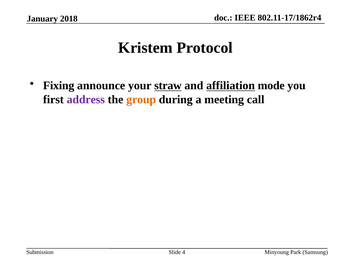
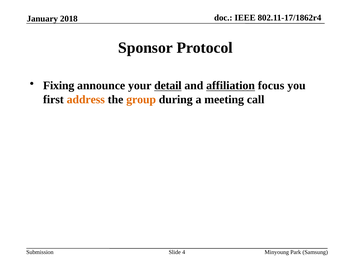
Kristem: Kristem -> Sponsor (145, 48)
straw: straw -> detail (168, 86)
mode: mode -> focus (271, 86)
address colour: purple -> orange (86, 100)
